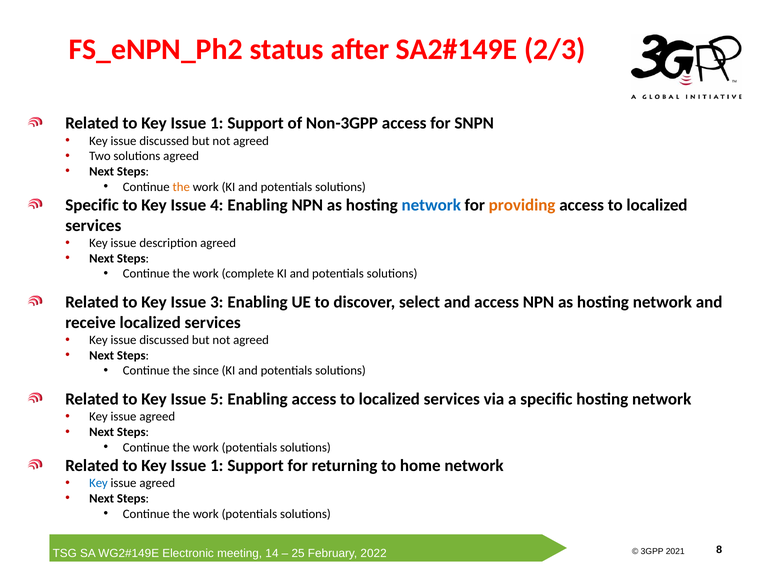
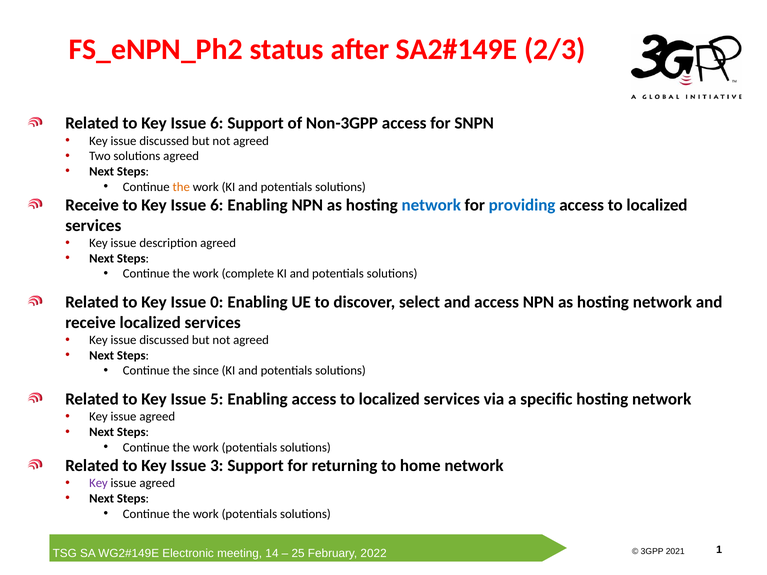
1: 1 -> 6 (217, 123)
Specific: Specific -> Receive (92, 205)
4: 4 -> 6 (217, 205)
providing colour: orange -> blue (522, 205)
3: 3 -> 0 (217, 302)
1: 1 -> 3 (217, 466)
Key colour: blue -> purple (98, 483)
8: 8 -> 1 (719, 550)
